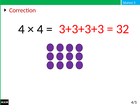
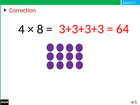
4: 4 -> 8 (40, 29)
32: 32 -> 64 (123, 29)
